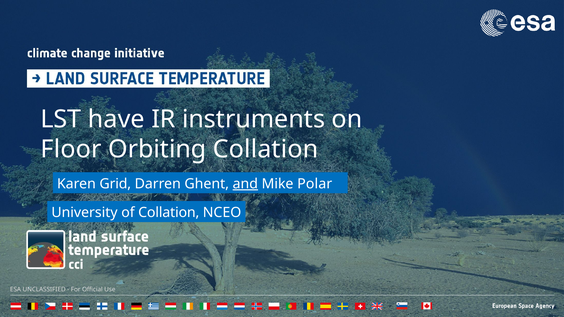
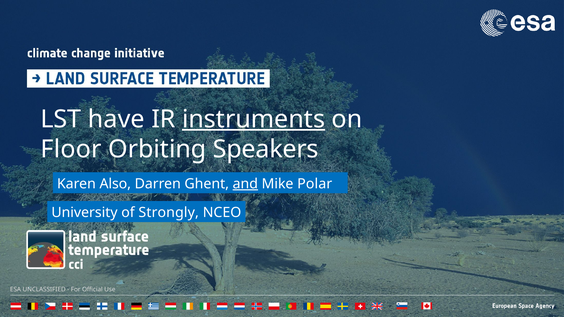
instruments underline: none -> present (254, 119)
Orbiting Collation: Collation -> Speakers (266, 149)
Grid: Grid -> Also (115, 184)
of Collation: Collation -> Strongly (169, 213)
